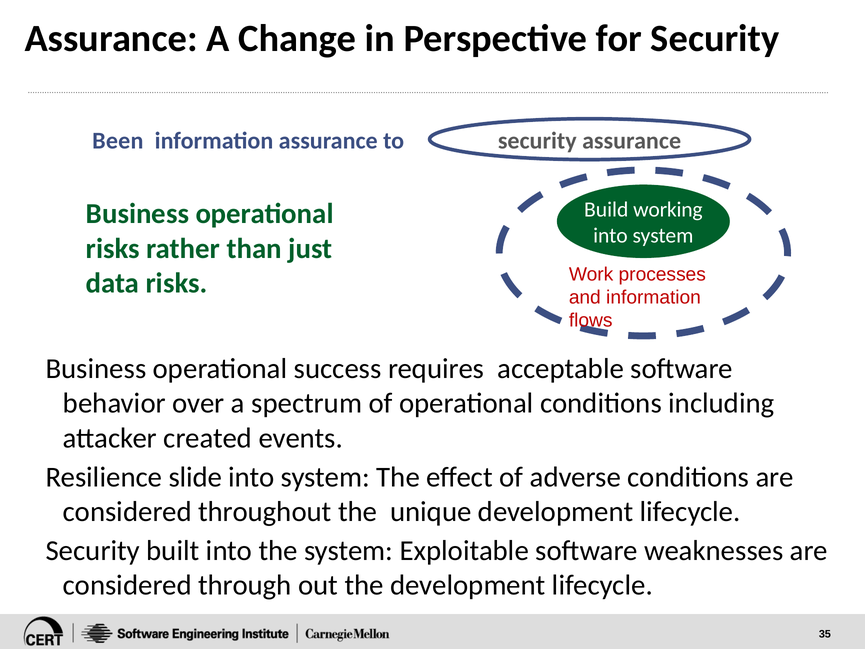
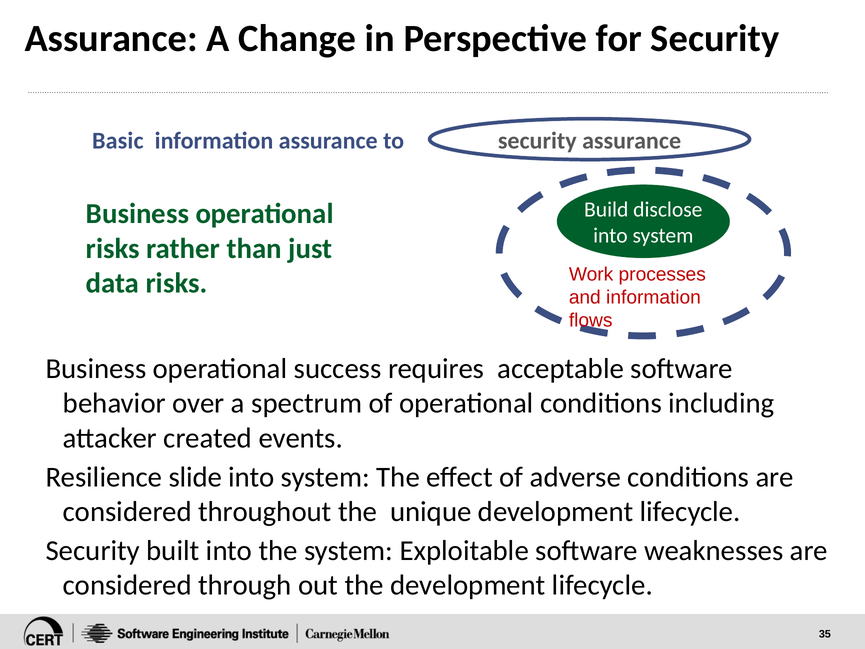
Been: Been -> Basic (118, 141)
working: working -> disclose (668, 210)
